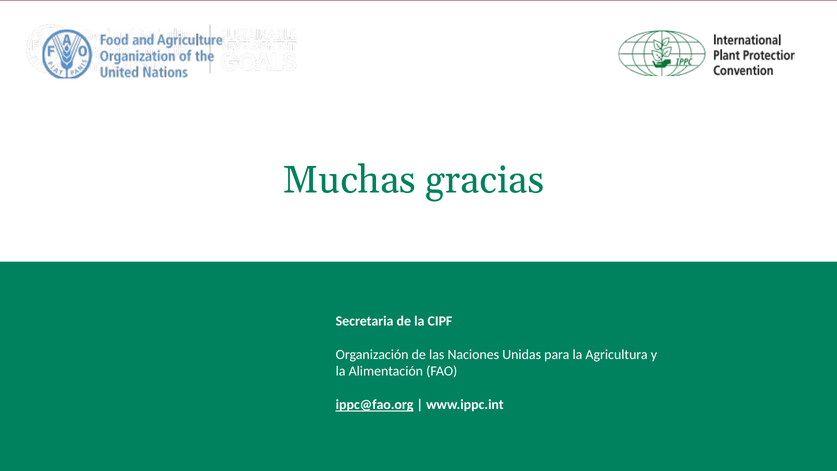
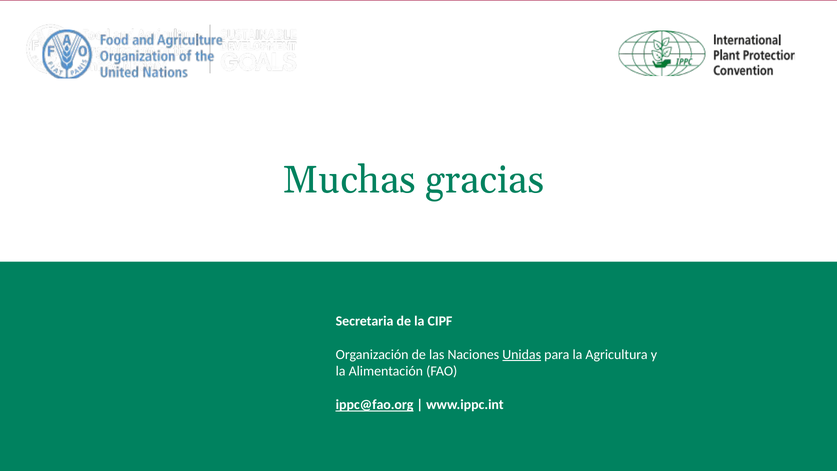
Unidas underline: none -> present (522, 354)
